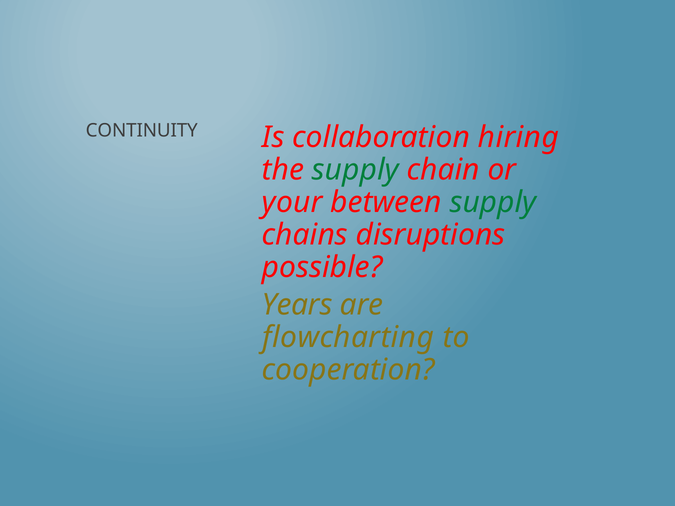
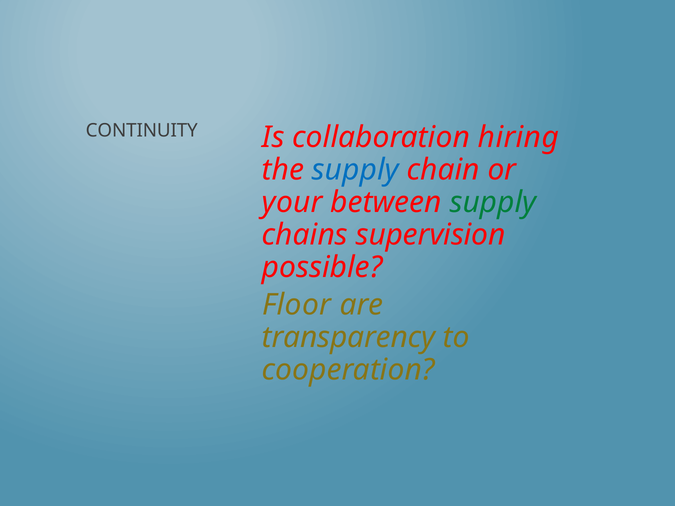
supply colour: green -> blue (355, 170)
disruptions: disruptions -> supervision (431, 235)
Years: Years -> Floor (297, 305)
flowcharting: flowcharting -> transparency (348, 337)
